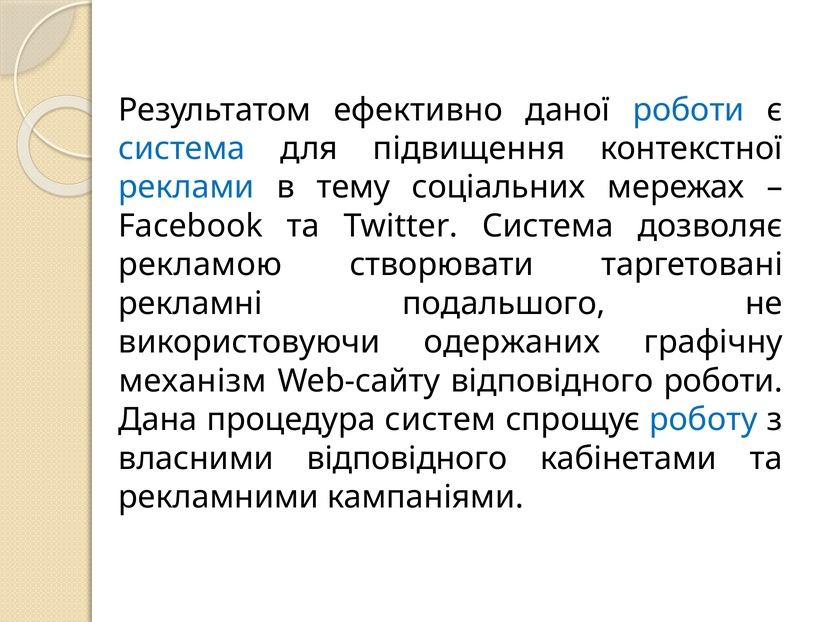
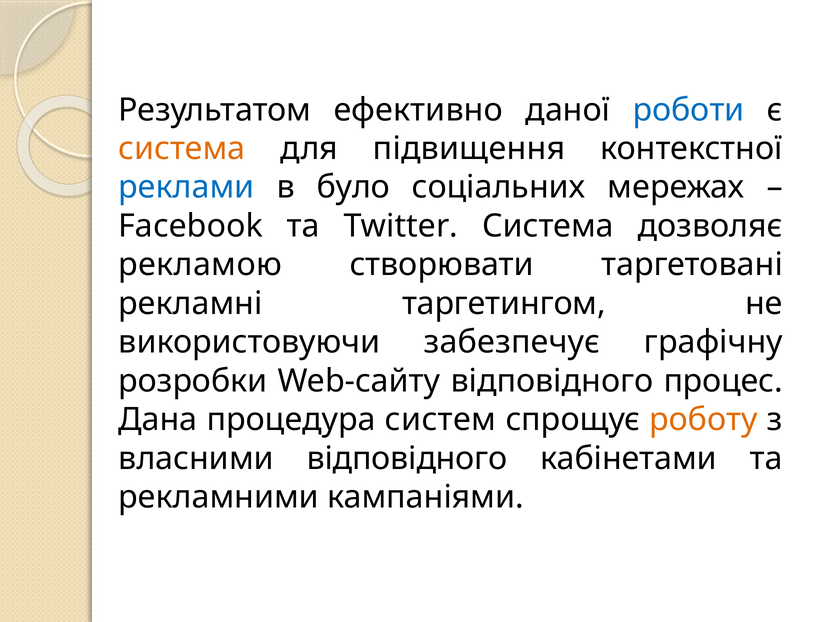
система colour: blue -> orange (182, 149)
тему: тему -> було (353, 188)
подальшого: подальшого -> таргетингом (504, 304)
одержаних: одержаних -> забезпечує (512, 343)
механізм: механізм -> розробки (193, 381)
відповідного роботи: роботи -> процес (723, 381)
роботу colour: blue -> orange (703, 420)
